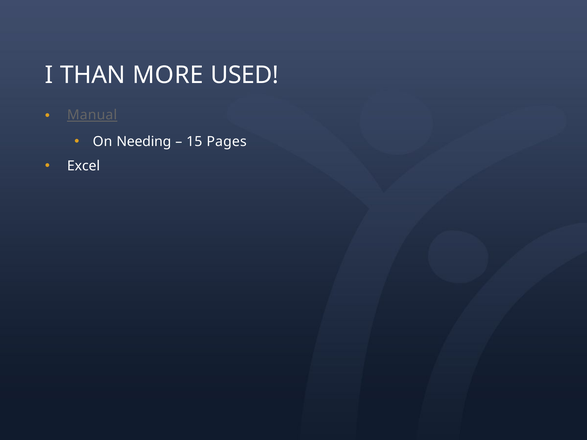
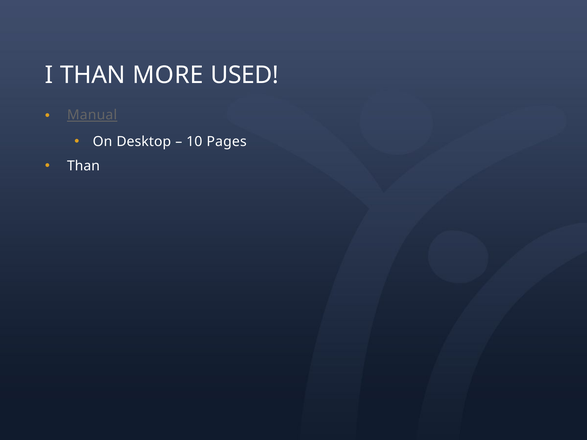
Needing: Needing -> Desktop (144, 142)
15: 15 -> 10 (194, 142)
Excel: Excel -> Than (83, 166)
